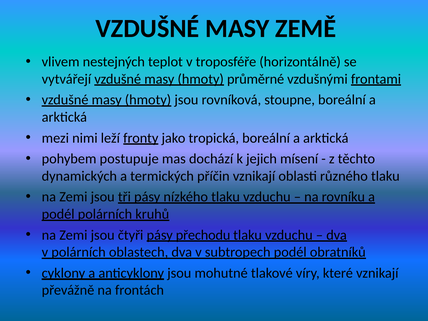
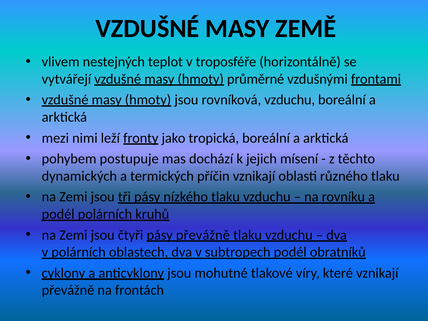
rovníková stoupne: stoupne -> vzduchu (290, 100)
pásy přechodu: přechodu -> převážně (203, 235)
